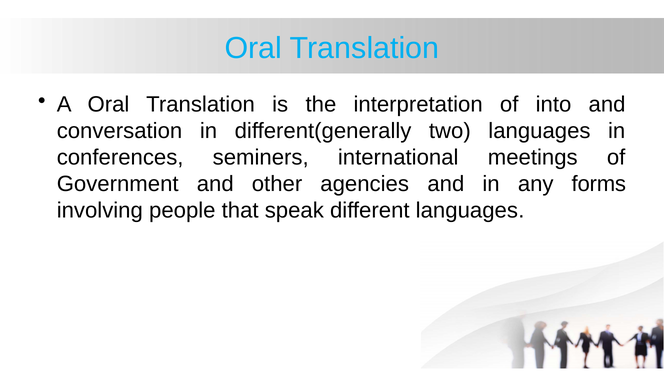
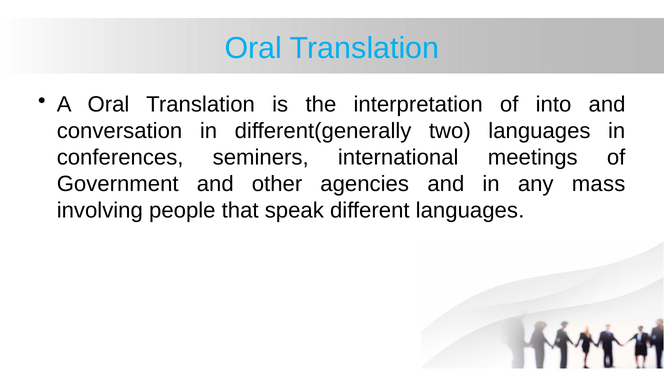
forms: forms -> mass (599, 184)
